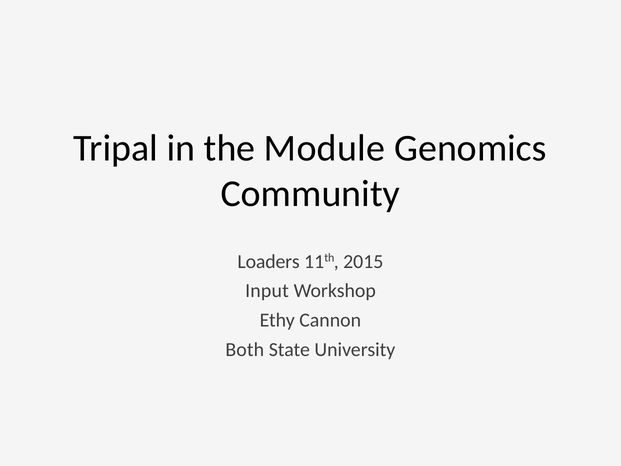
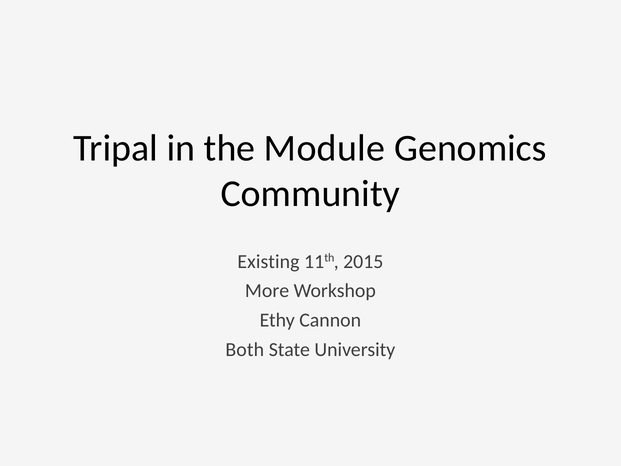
Loaders: Loaders -> Existing (268, 261)
Input: Input -> More (267, 291)
